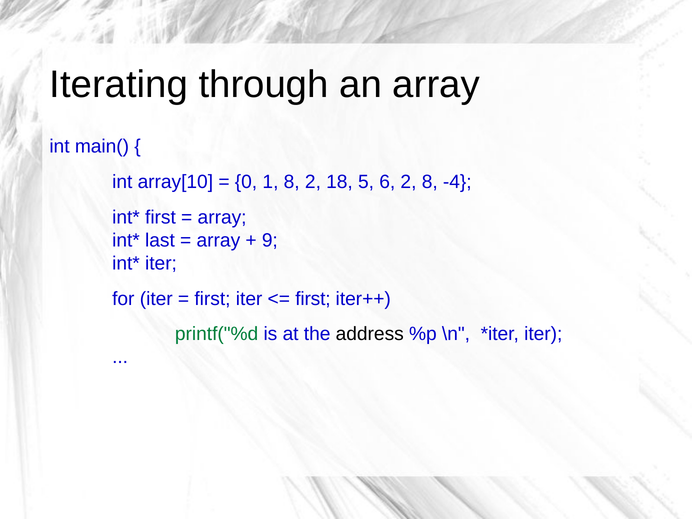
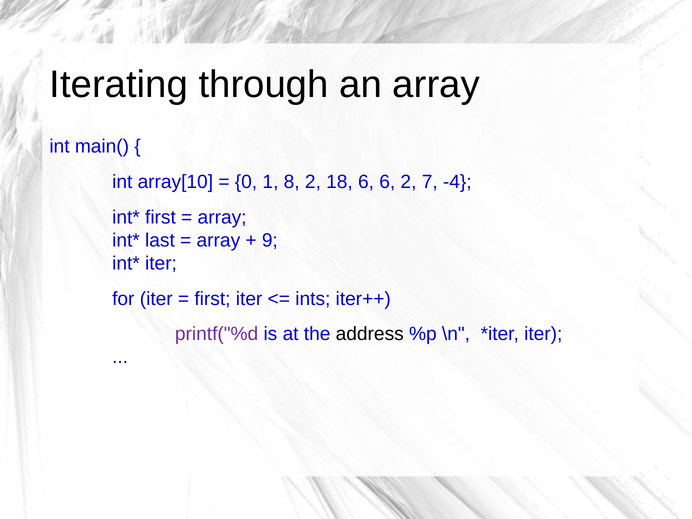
18 5: 5 -> 6 (366, 182)
2 8: 8 -> 7 (430, 182)
first: first -> ints (313, 299)
printf("%d colour: green -> purple (217, 334)
